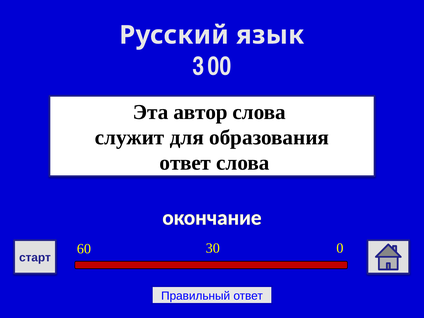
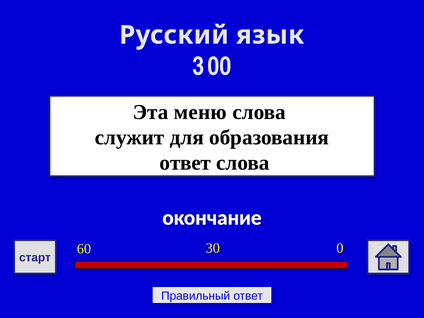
автор: автор -> меню (200, 112)
